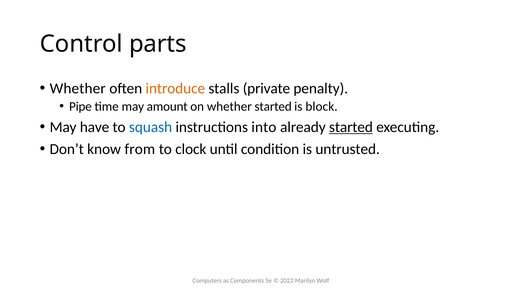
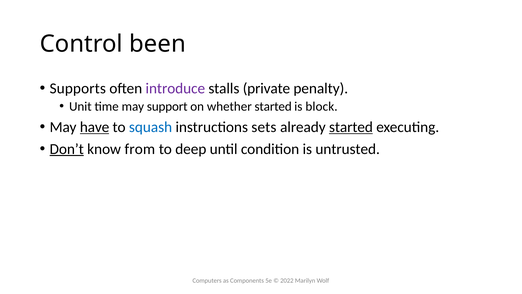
parts: parts -> been (158, 44)
Whether: Whether -> Supports (78, 88)
introduce colour: orange -> purple (175, 88)
Pipe: Pipe -> Unit (80, 106)
amount: amount -> support (167, 106)
have underline: none -> present (95, 127)
into: into -> sets (264, 127)
Don’t underline: none -> present (67, 149)
clock: clock -> deep (191, 149)
